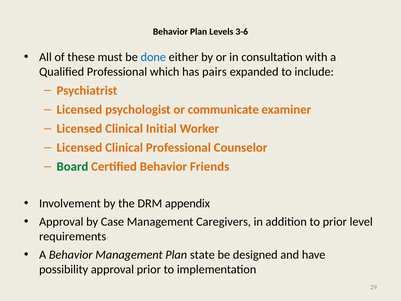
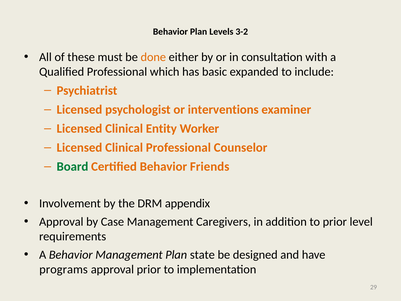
3-6: 3-6 -> 3-2 (242, 32)
done colour: blue -> orange (153, 57)
pairs: pairs -> basic (215, 72)
communicate: communicate -> interventions (223, 109)
Initial: Initial -> Entity (161, 129)
possibility: possibility -> programs (64, 269)
